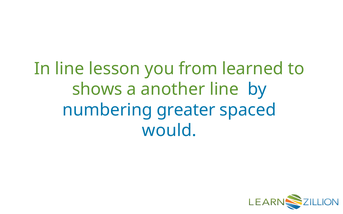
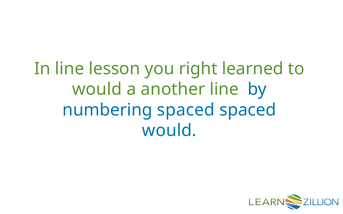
from: from -> right (198, 69)
shows: shows -> would (97, 89)
numbering greater: greater -> spaced (186, 110)
